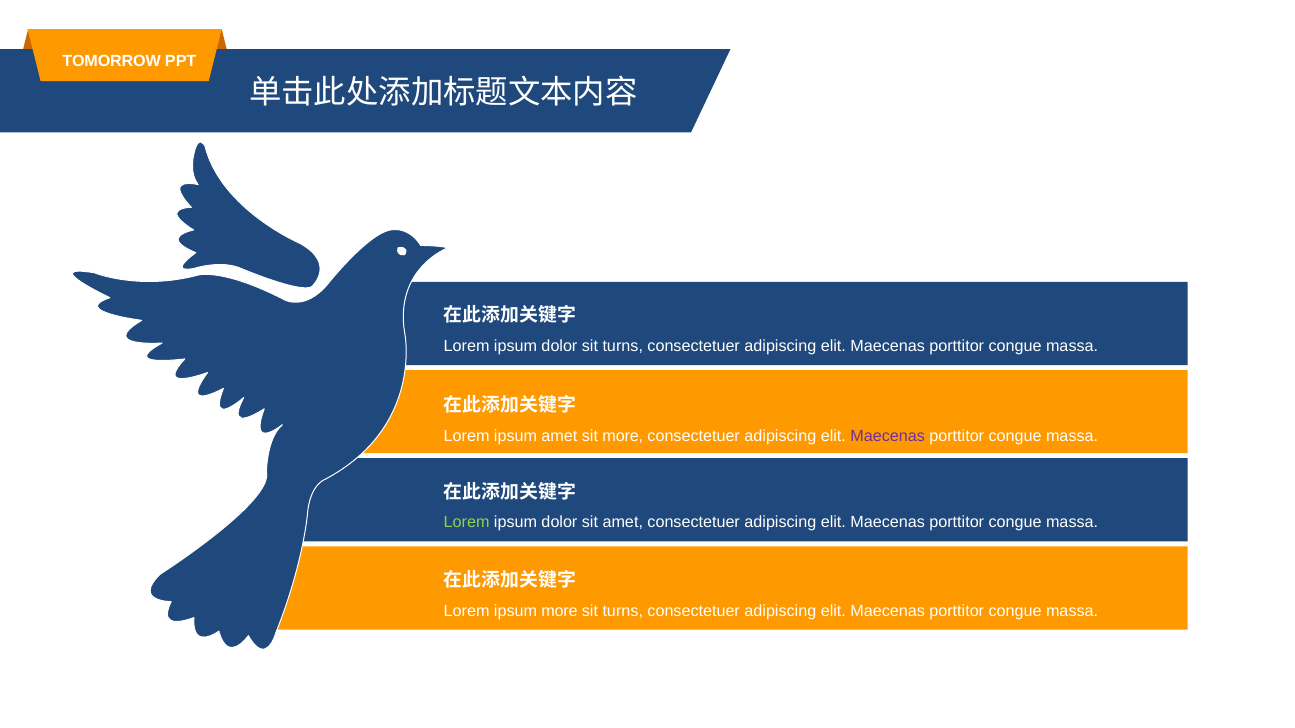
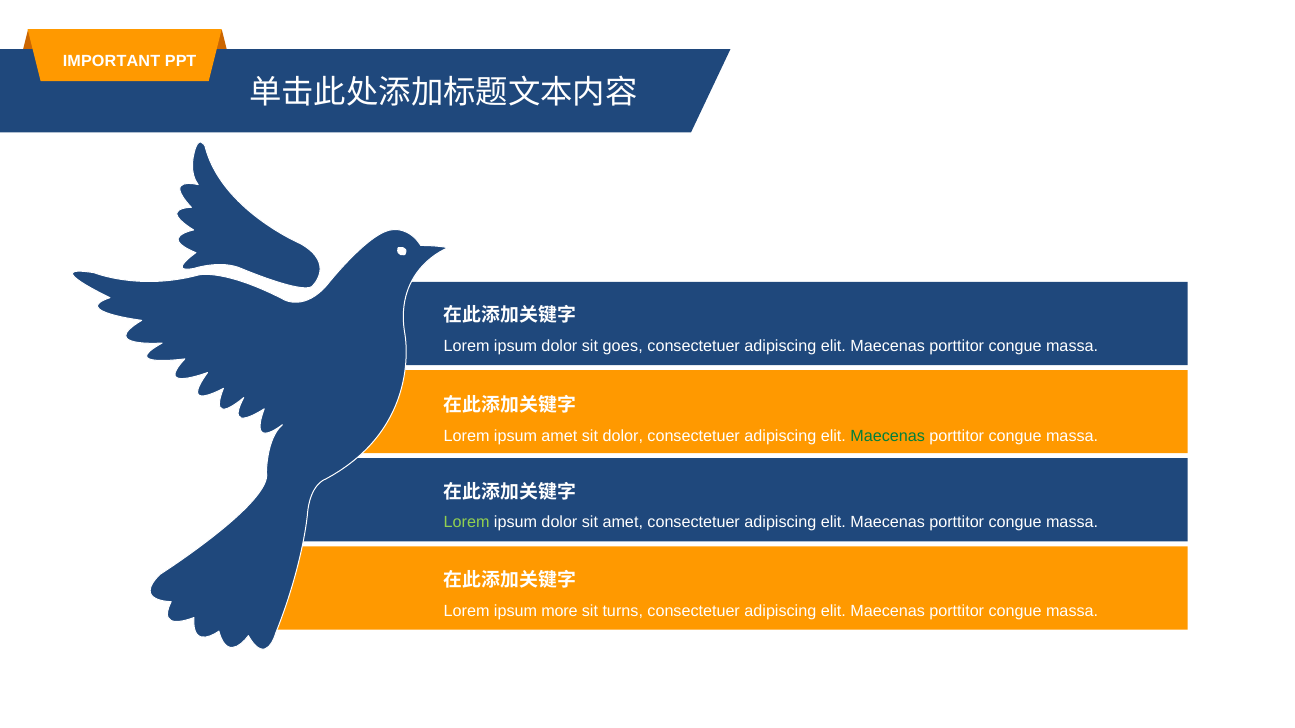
TOMORROW: TOMORROW -> IMPORTANT (111, 61)
dolor sit turns: turns -> goes (623, 346)
sit more: more -> dolor (623, 436)
Maecenas colour: purple -> green (888, 436)
